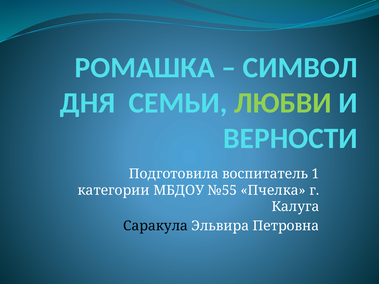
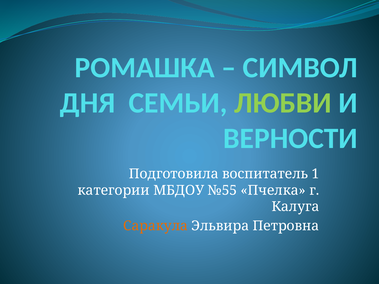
Саракула colour: black -> orange (156, 226)
